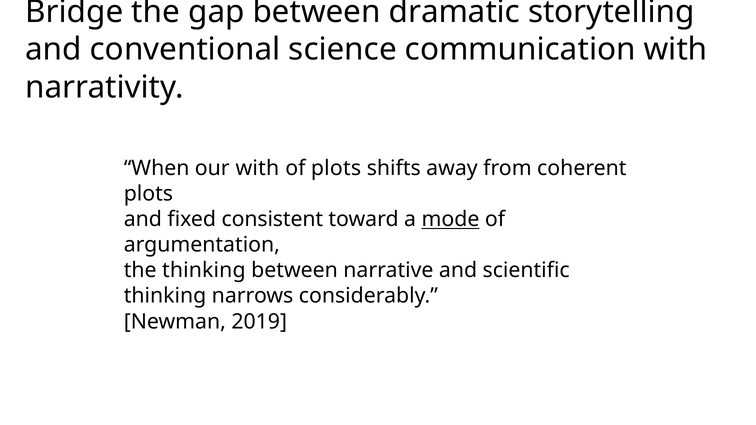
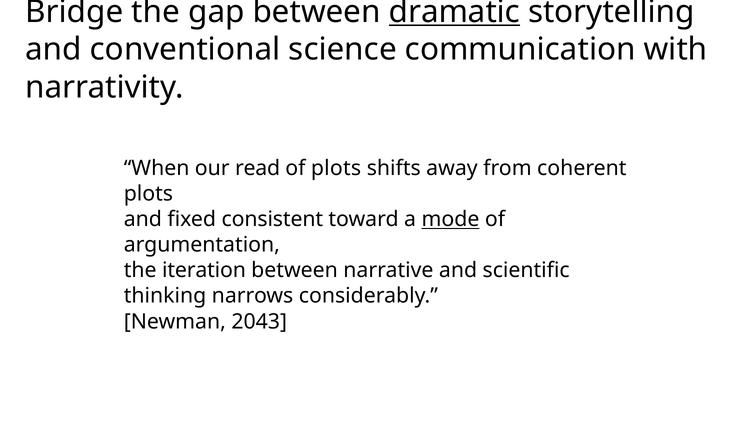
dramatic underline: none -> present (454, 12)
our with: with -> read (258, 168)
the thinking: thinking -> iteration (204, 271)
2019: 2019 -> 2043 (259, 322)
